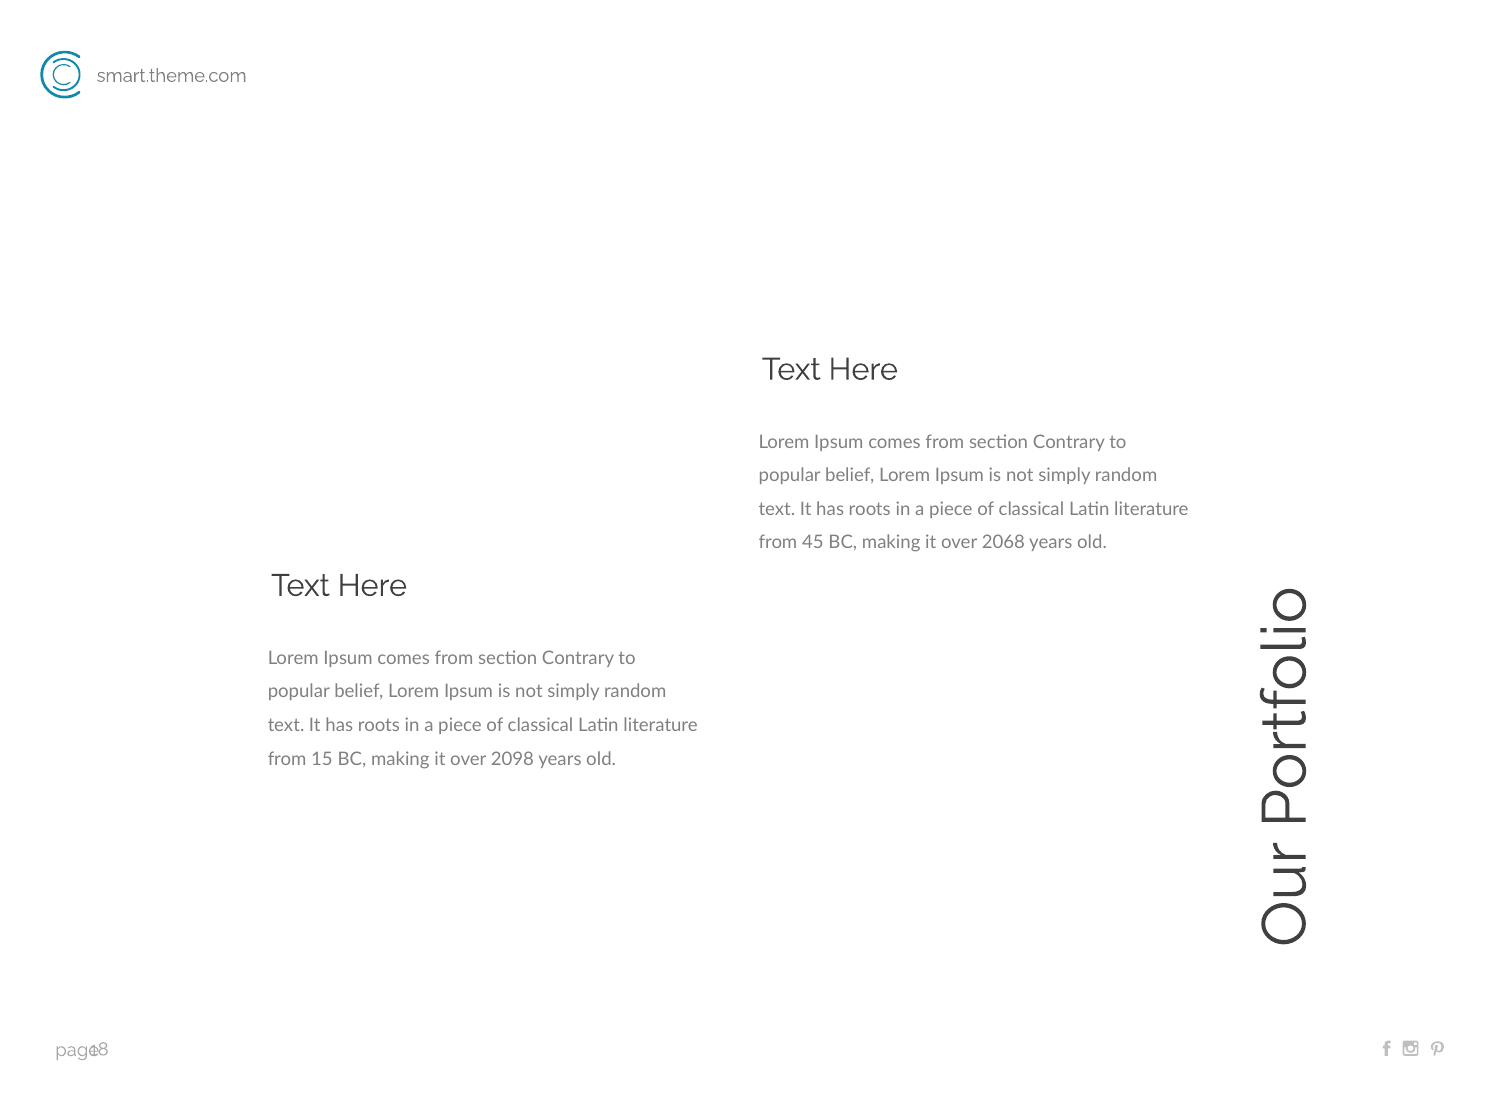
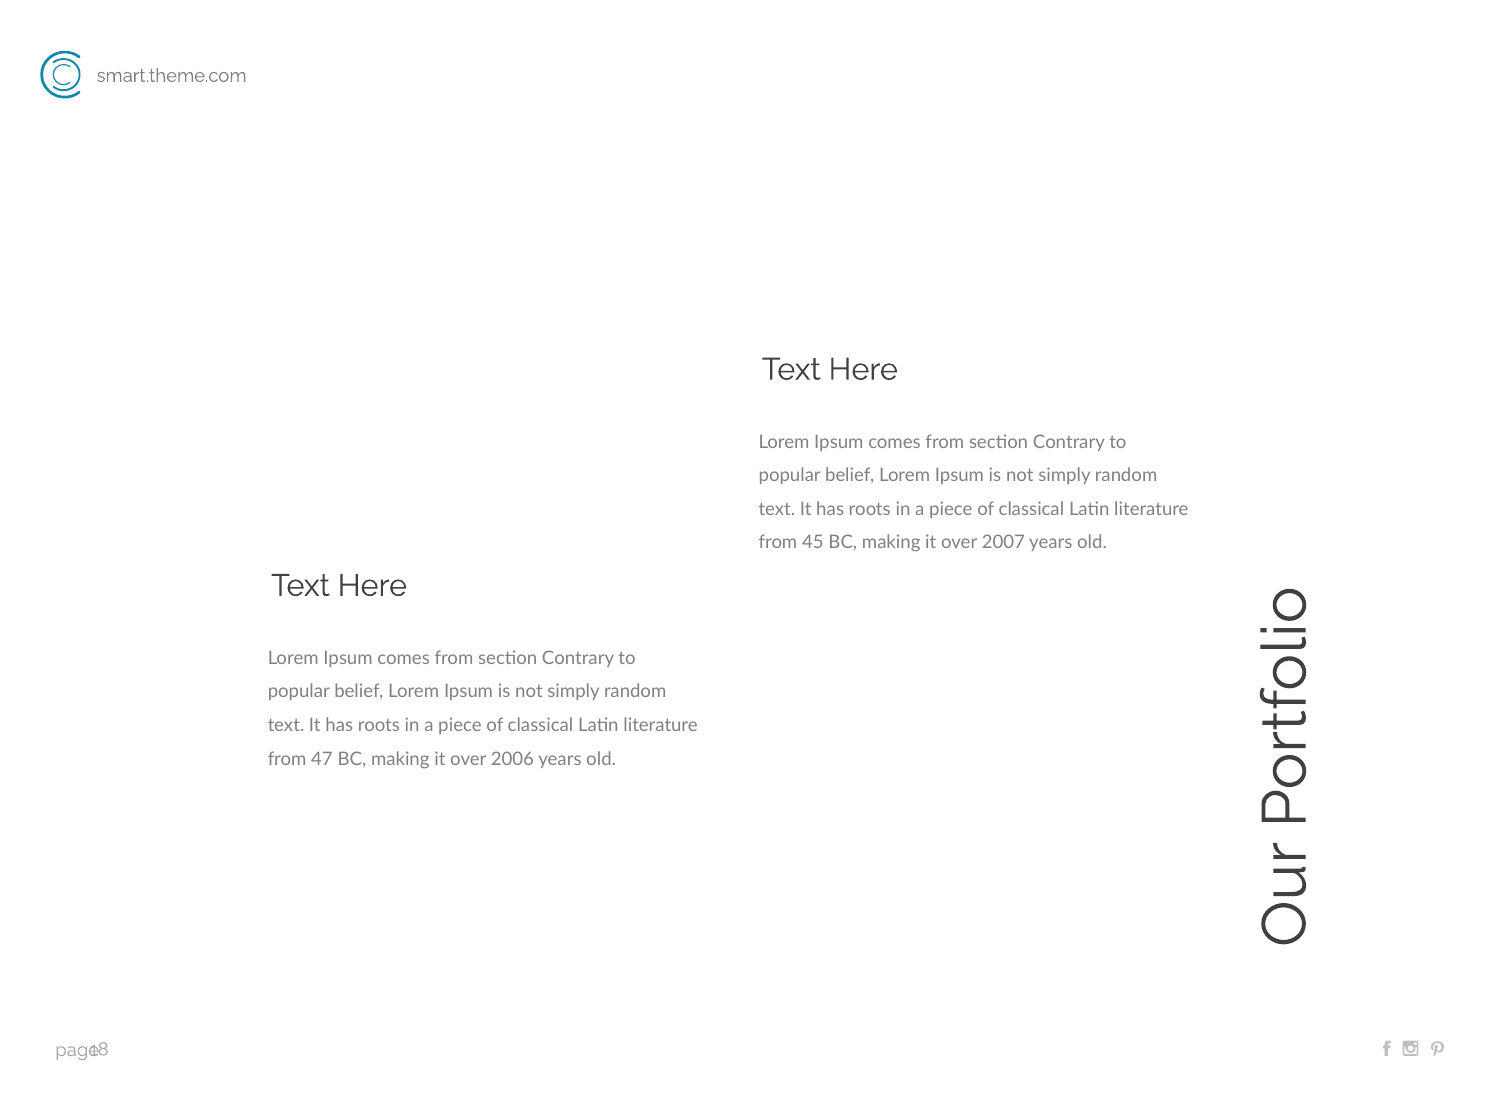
2068: 2068 -> 2007 (1003, 543)
15: 15 -> 47 (322, 759)
2098: 2098 -> 2006 (512, 759)
